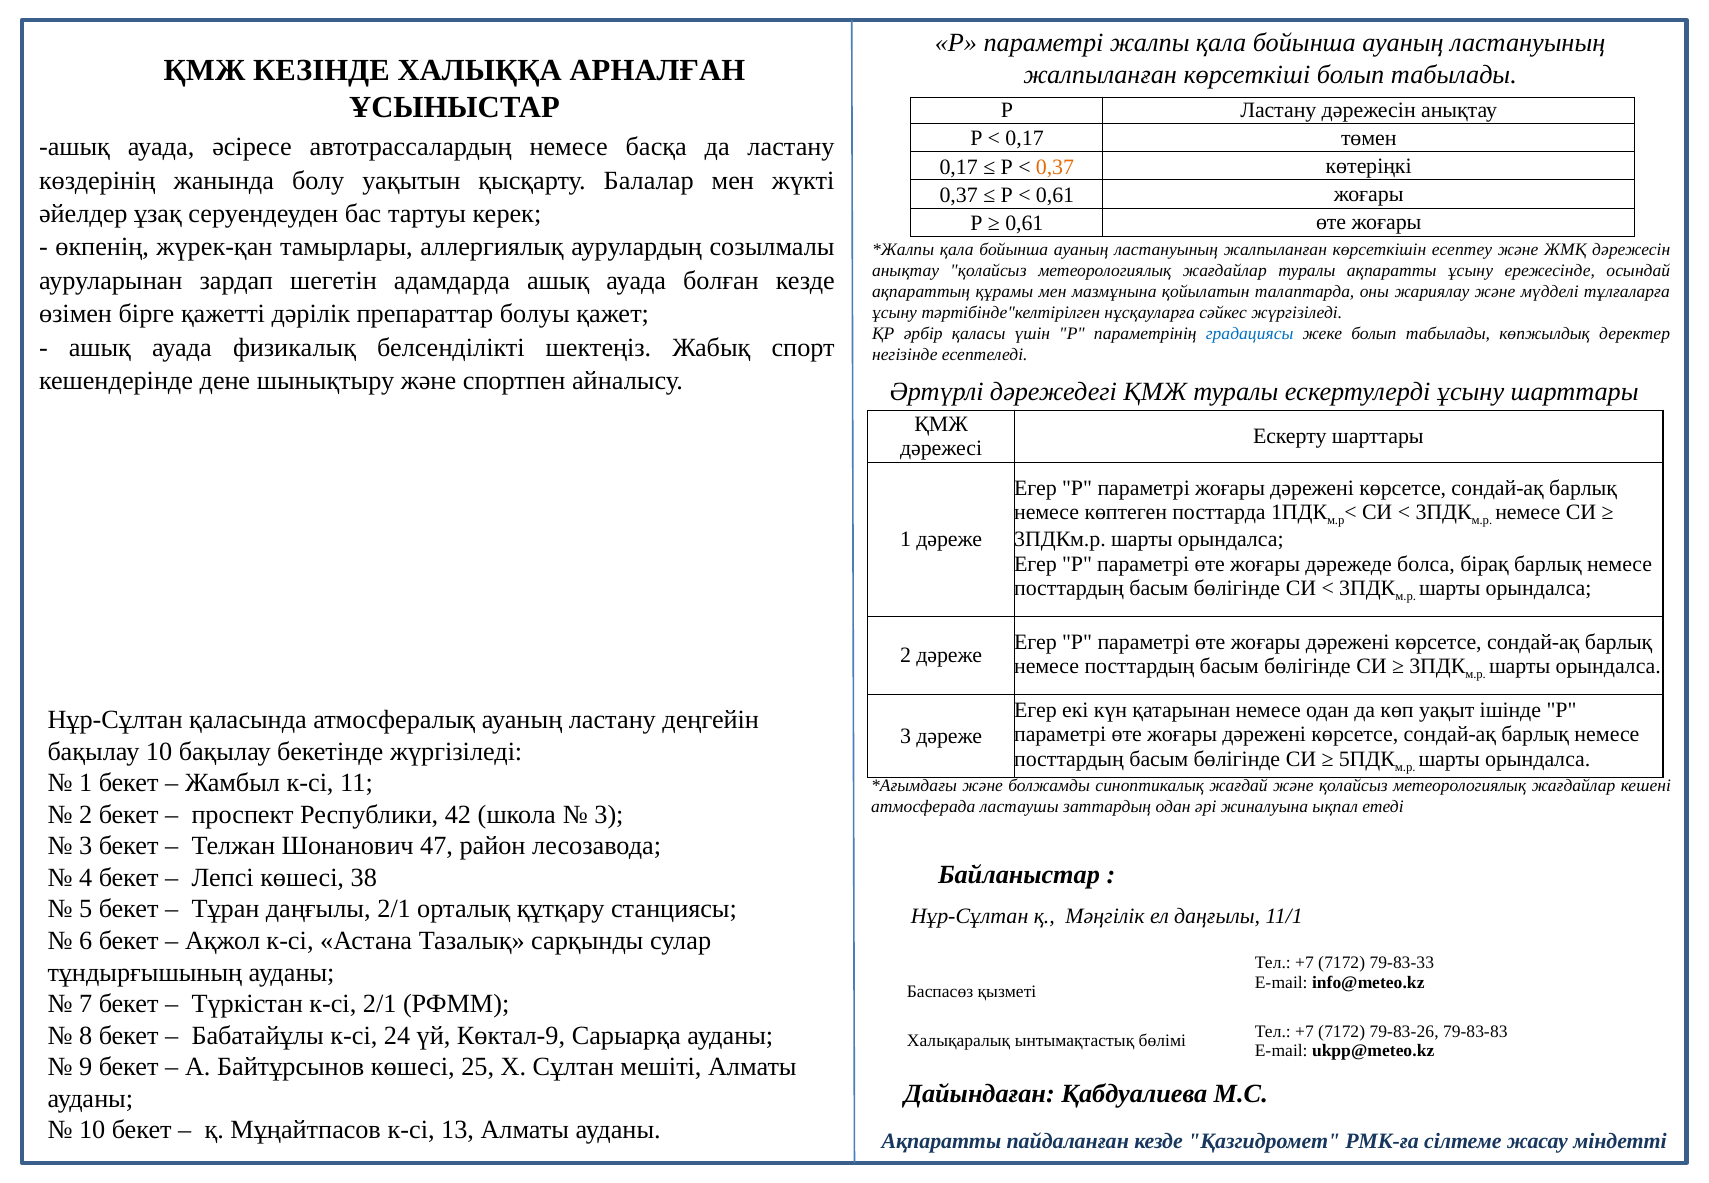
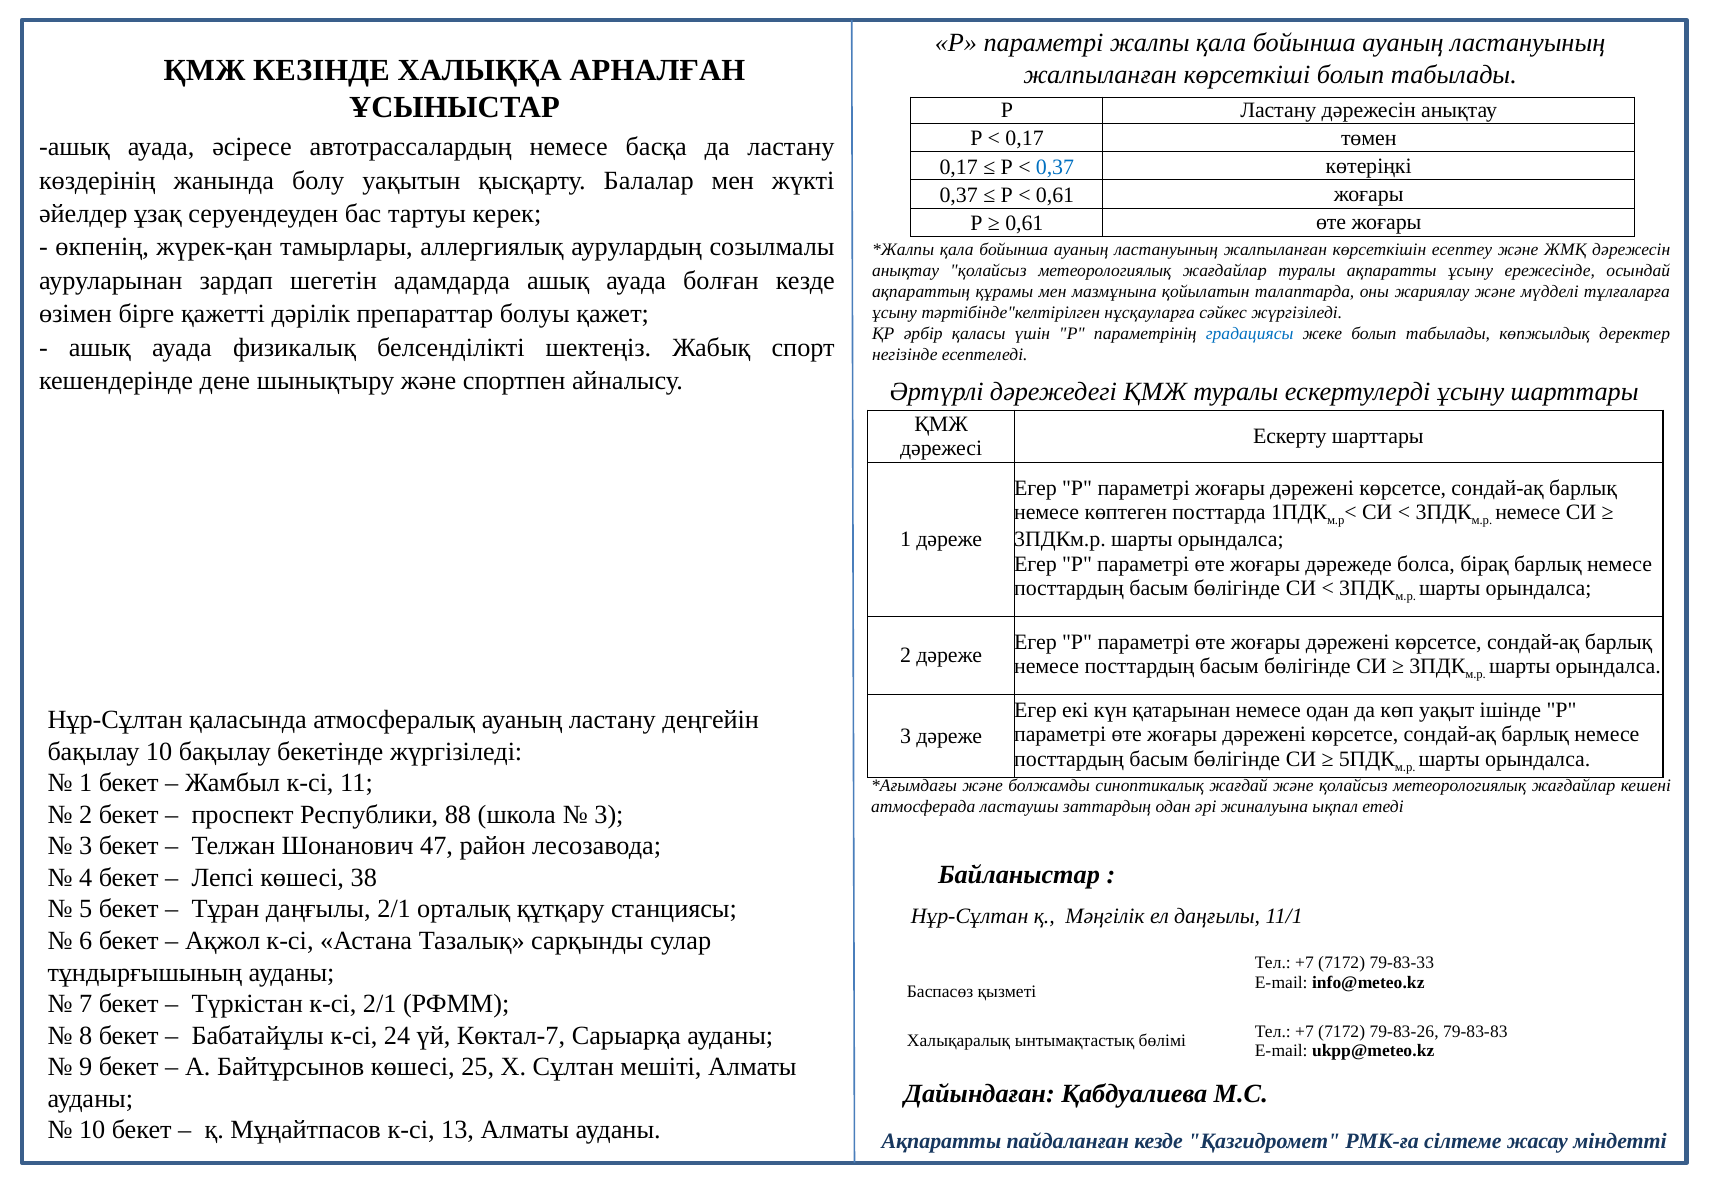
0,37 colour: orange -> blue (1055, 167)
42: 42 -> 88 (458, 815)
Көктал-9: Көктал-9 -> Көктал-7 (511, 1036)
